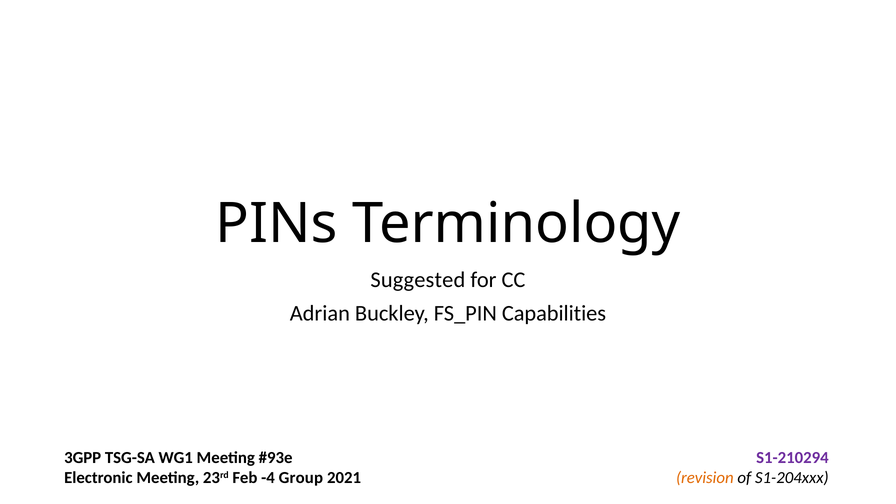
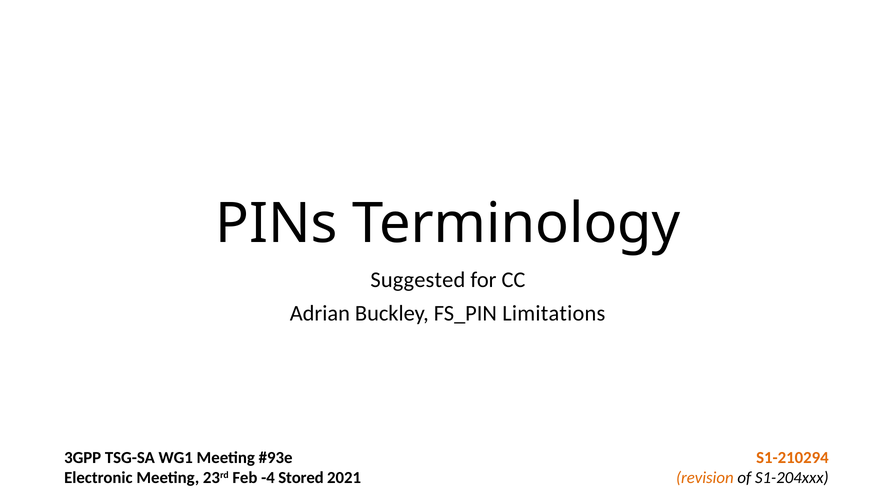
Capabilities: Capabilities -> Limitations (554, 314)
S1-210294 colour: purple -> orange (792, 458)
Group: Group -> Stored (301, 478)
